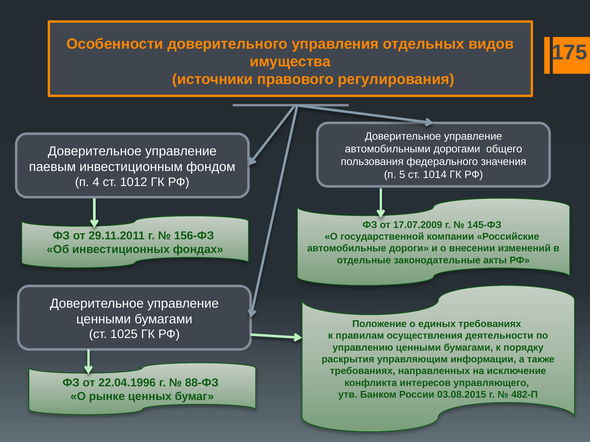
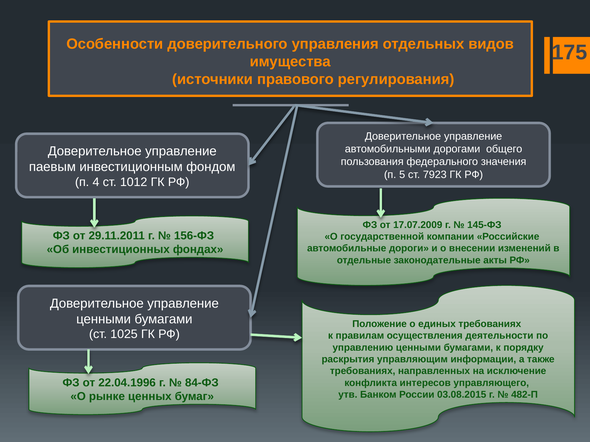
1014: 1014 -> 7923 (435, 175)
88-ФЗ: 88-ФЗ -> 84-ФЗ (202, 383)
